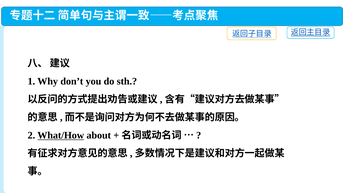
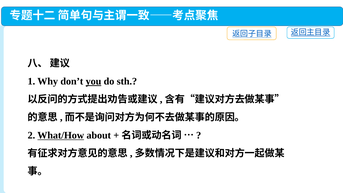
you underline: none -> present (93, 81)
